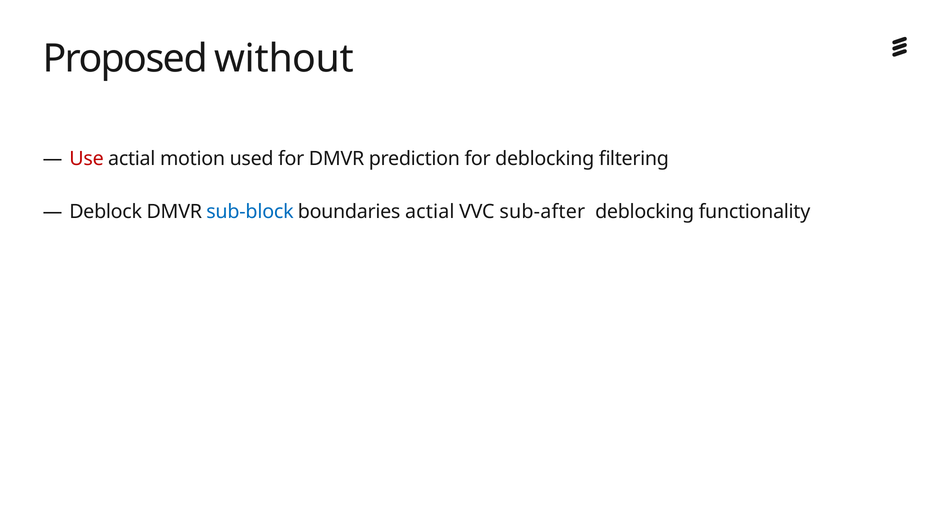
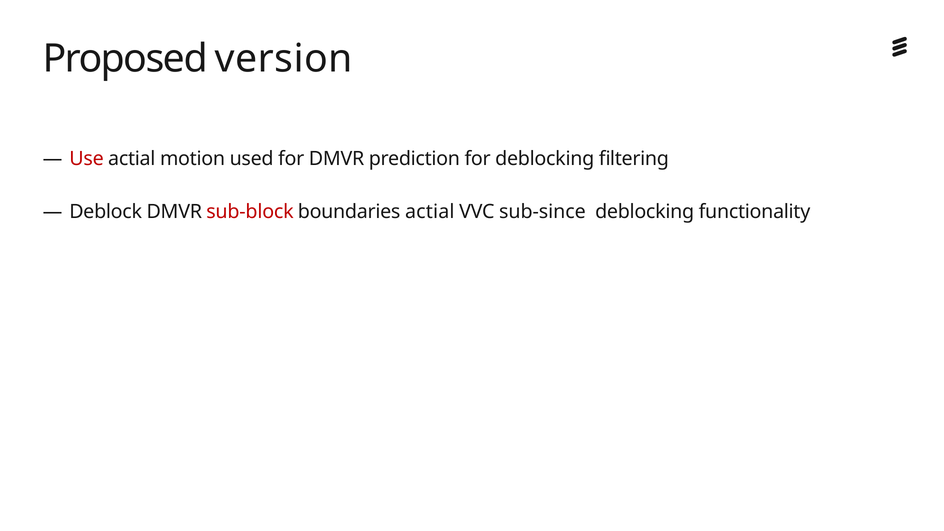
without: without -> version (284, 59)
sub-block colour: blue -> red (250, 212)
sub-after: sub-after -> sub-since (542, 212)
